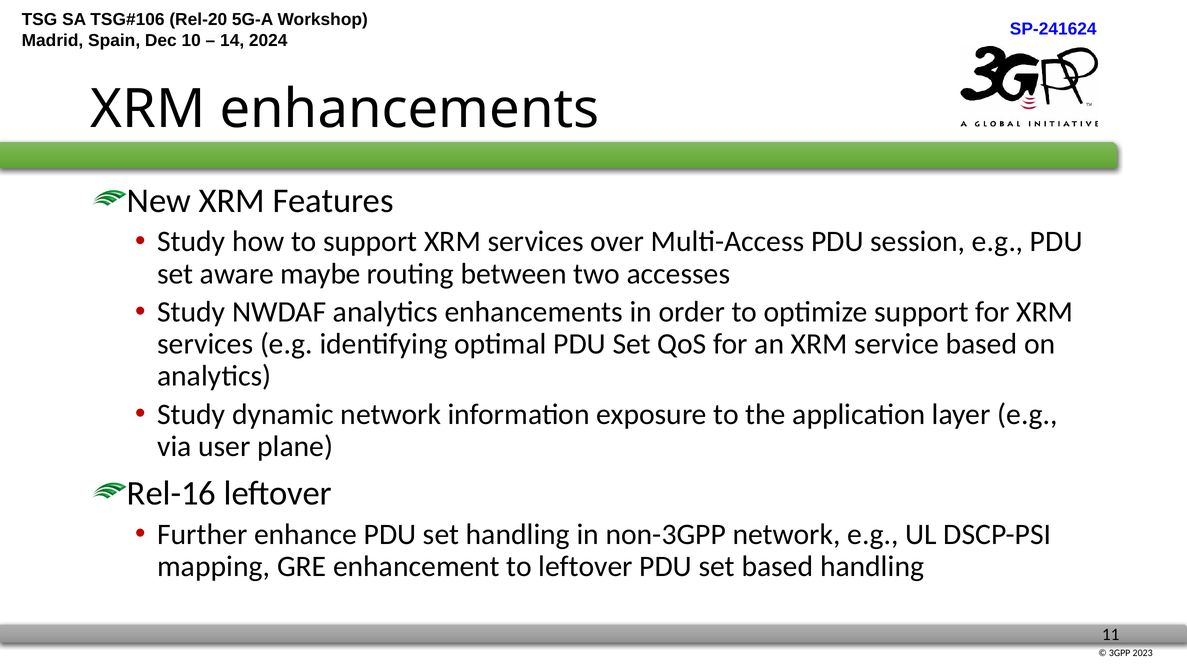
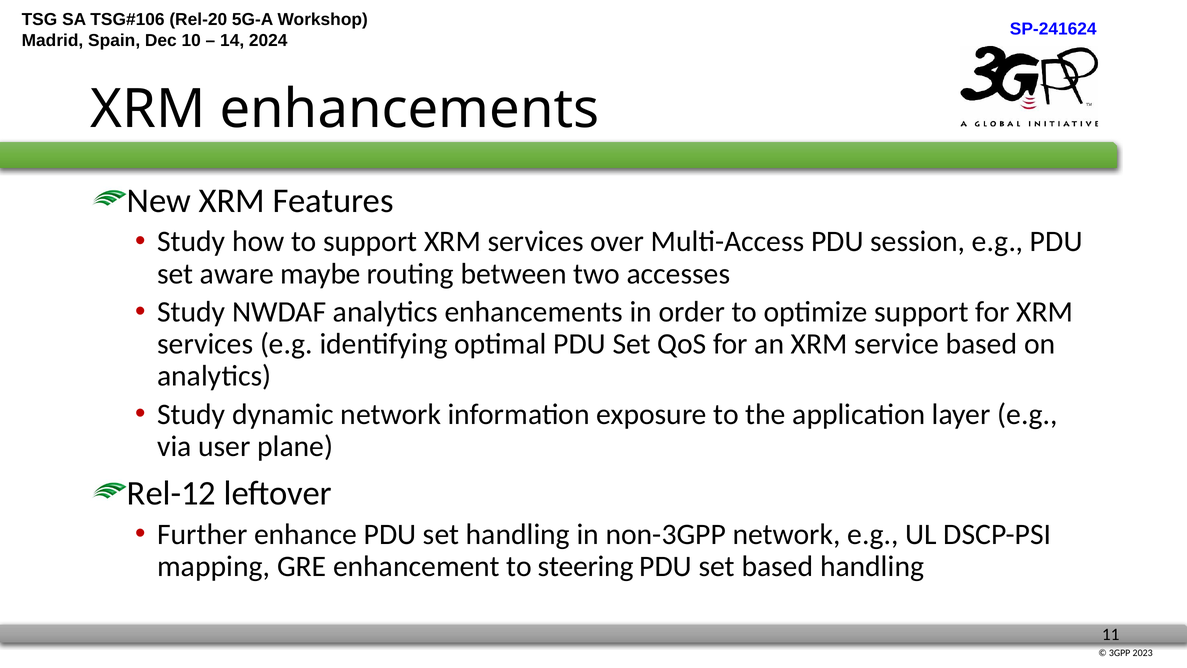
Rel-16: Rel-16 -> Rel-12 (171, 493)
to leftover: leftover -> steering (586, 566)
